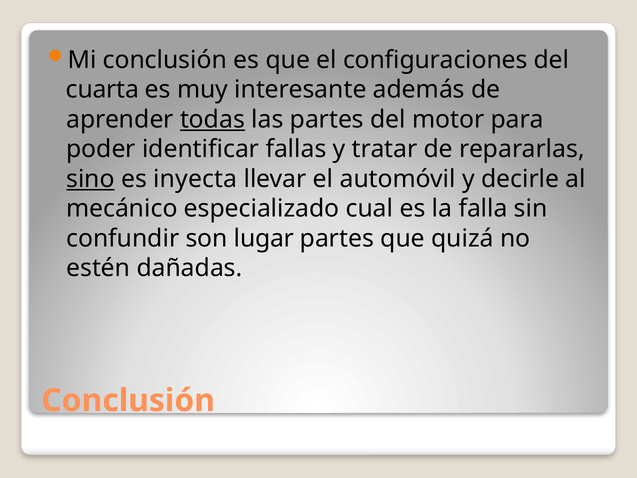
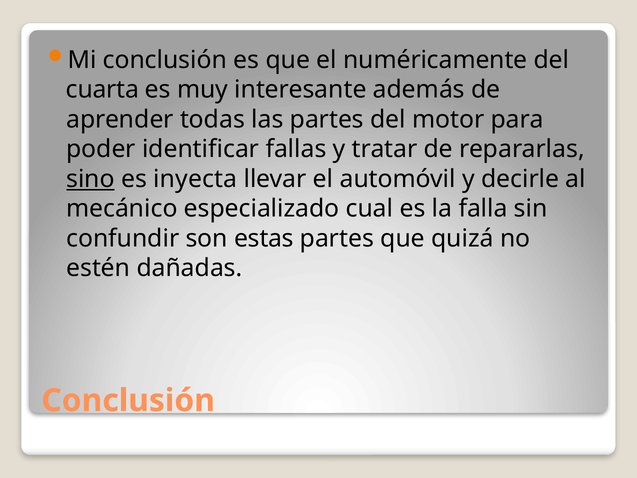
configuraciones: configuraciones -> numéricamente (435, 60)
todas underline: present -> none (212, 119)
lugar: lugar -> estas (264, 238)
